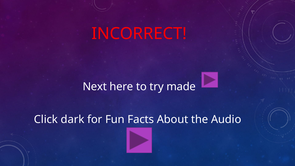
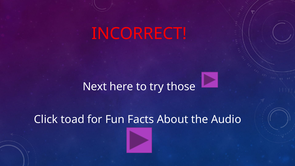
made: made -> those (181, 87)
dark: dark -> toad (73, 119)
